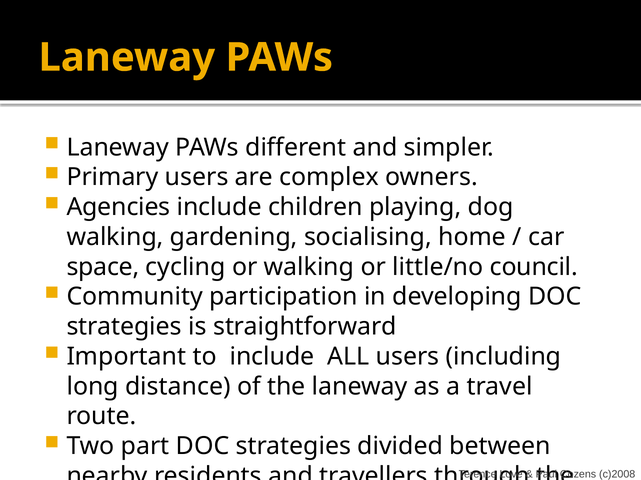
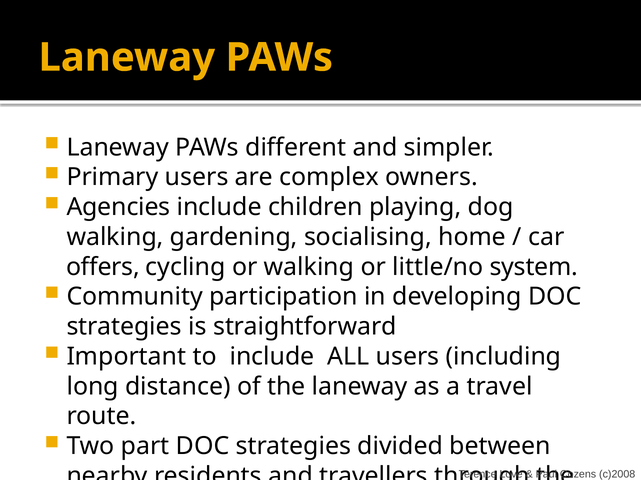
space: space -> offers (103, 267)
council: council -> system (534, 267)
